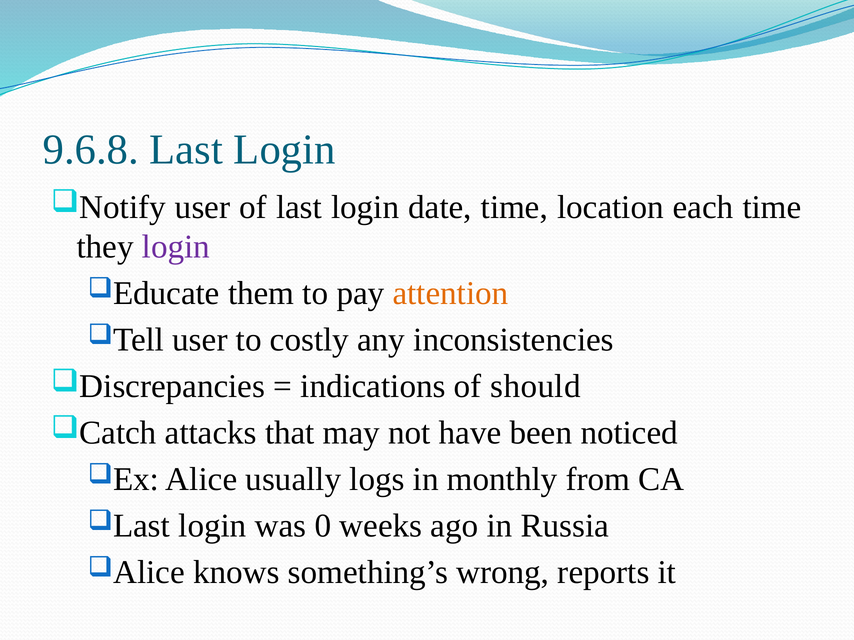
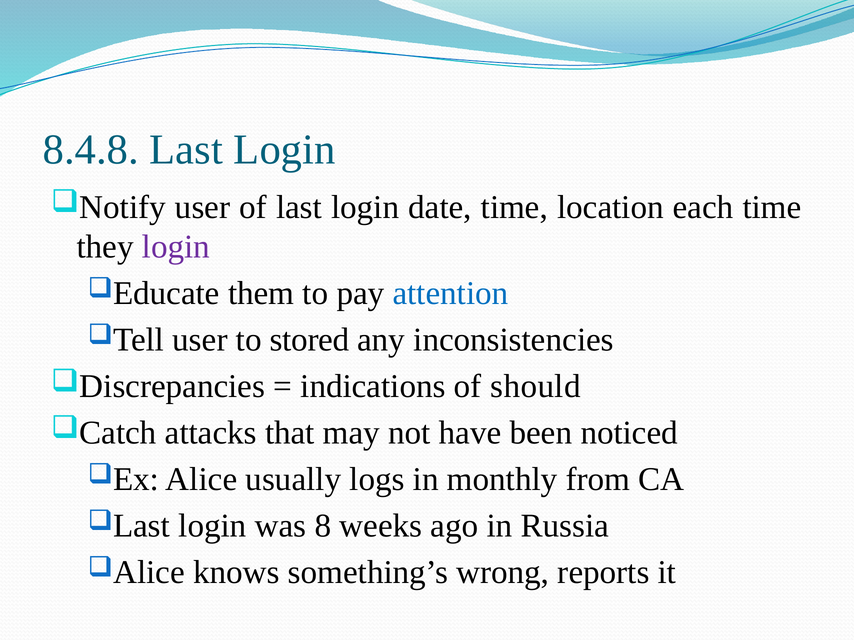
9.6.8: 9.6.8 -> 8.4.8 (91, 150)
attention colour: orange -> blue (451, 294)
costly: costly -> stored (310, 340)
0: 0 -> 8 (323, 526)
